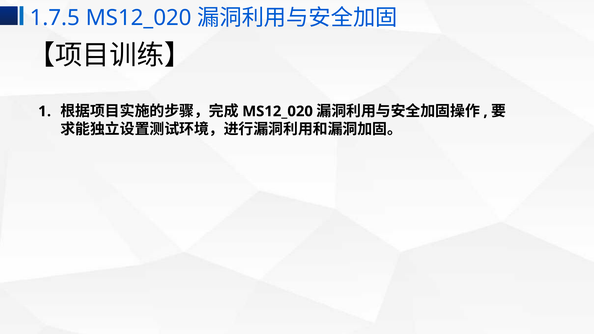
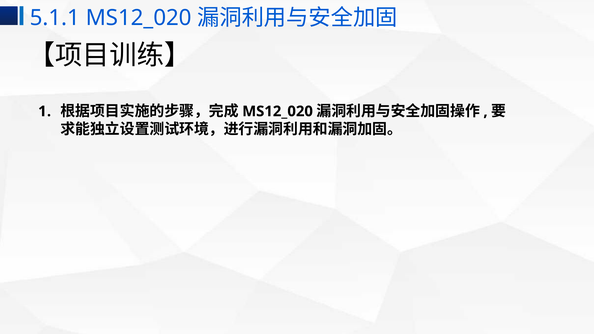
1.7.5: 1.7.5 -> 5.1.1 (55, 18)
